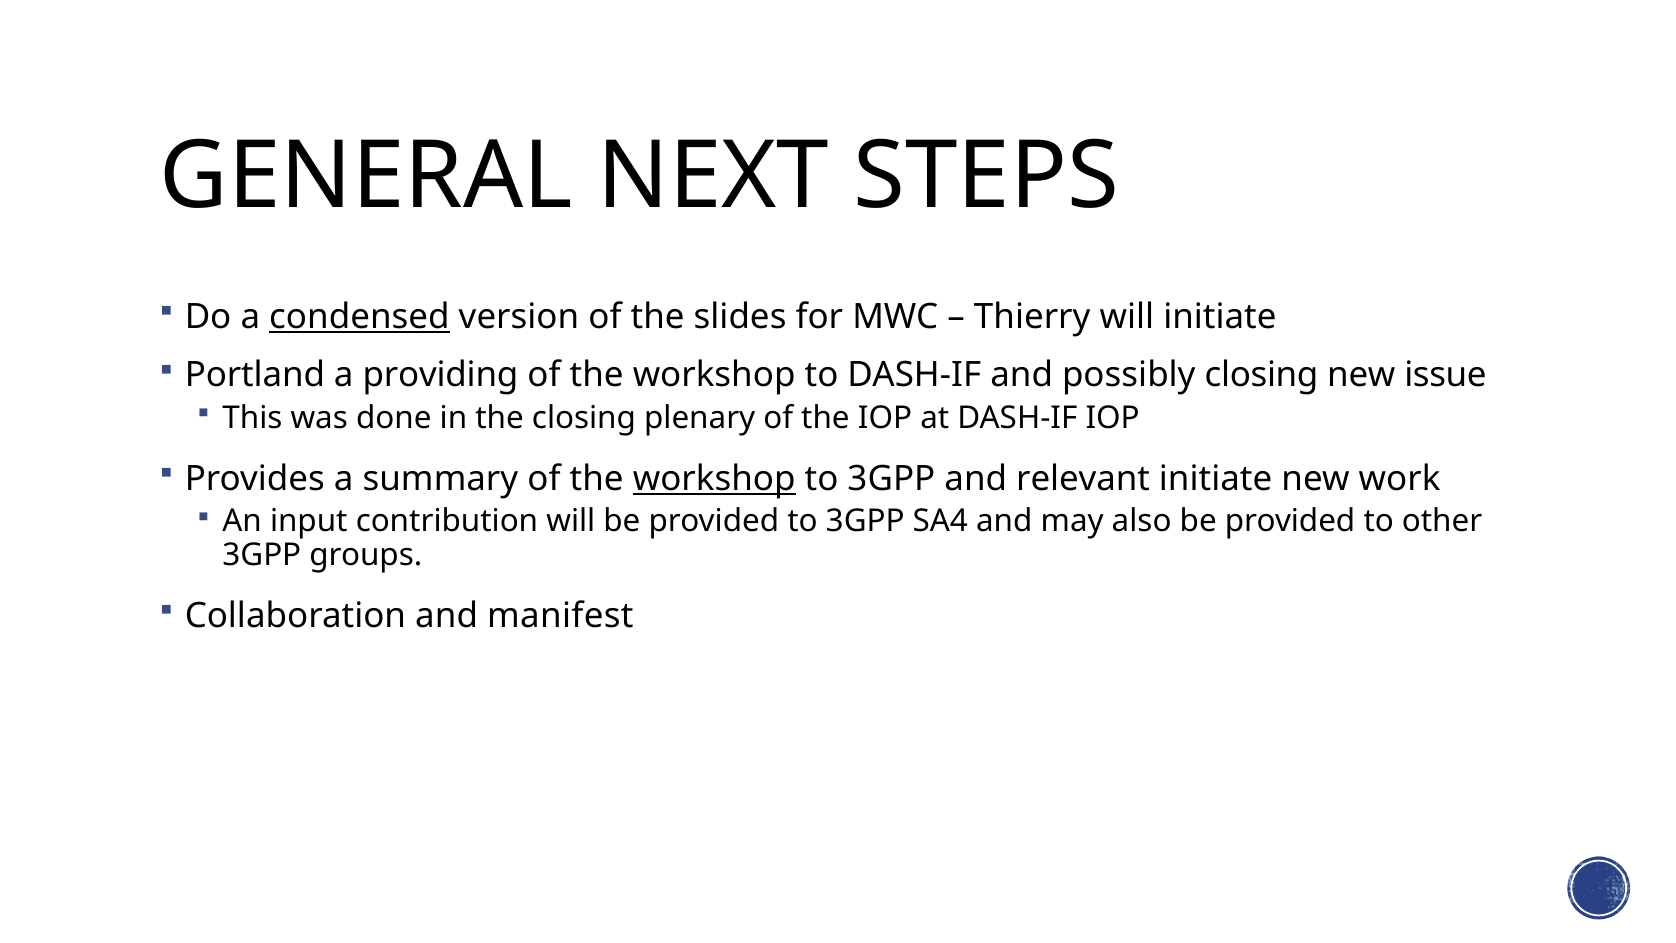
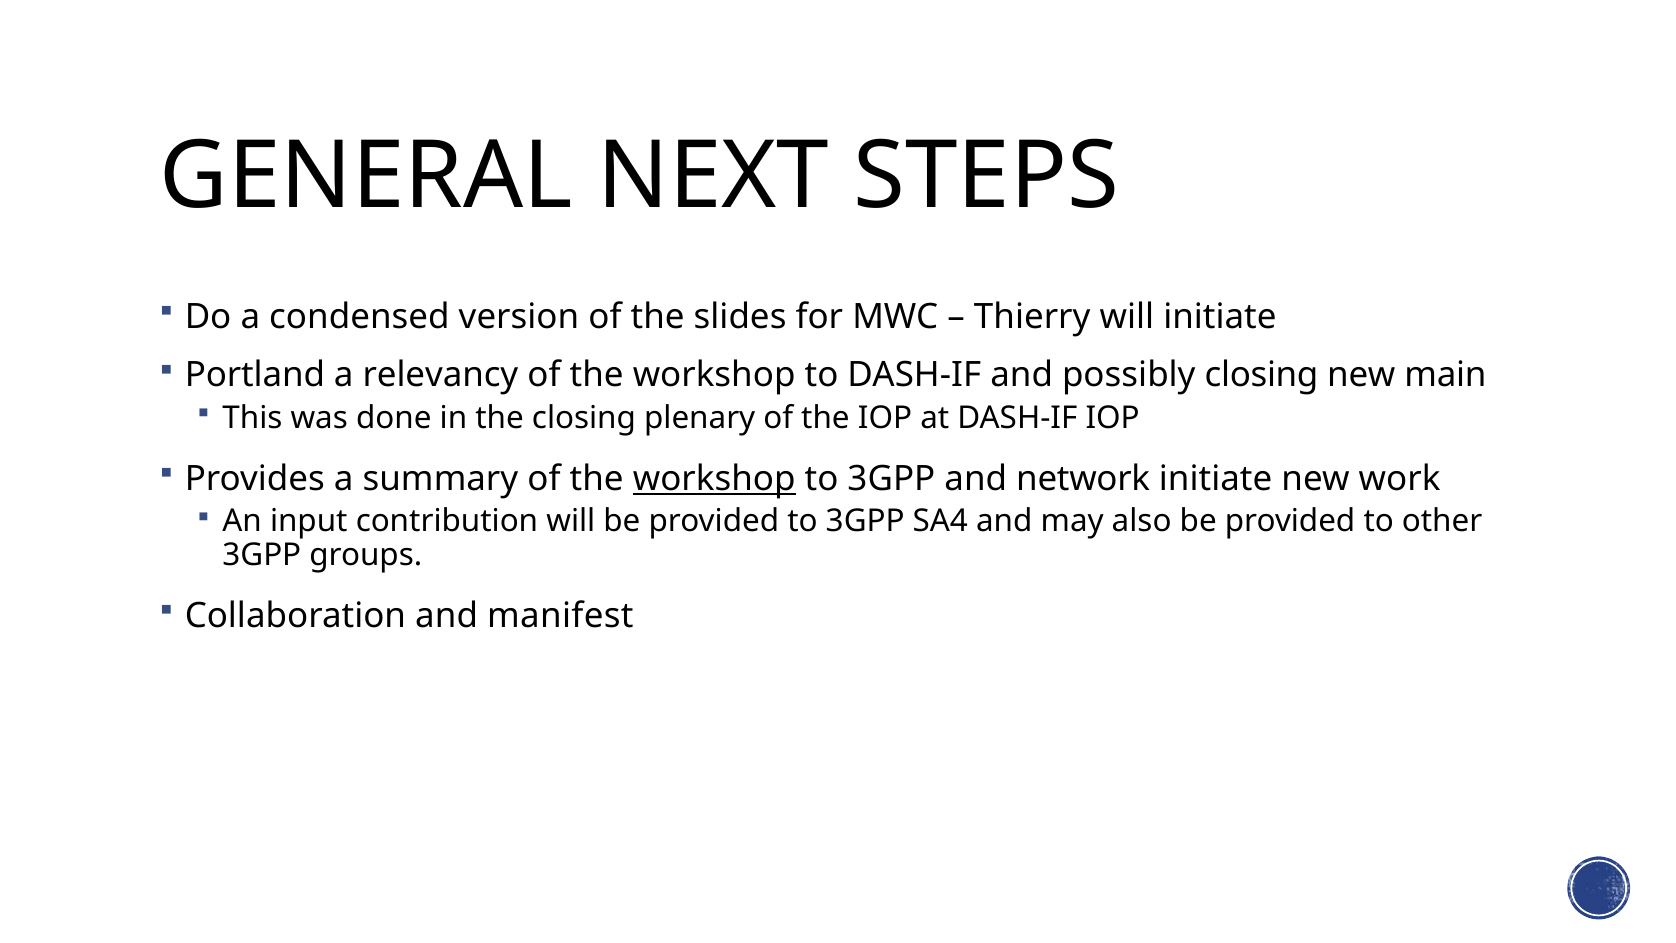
condensed underline: present -> none (359, 317)
providing: providing -> relevancy (440, 375)
issue: issue -> main (1445, 375)
relevant: relevant -> network (1083, 478)
